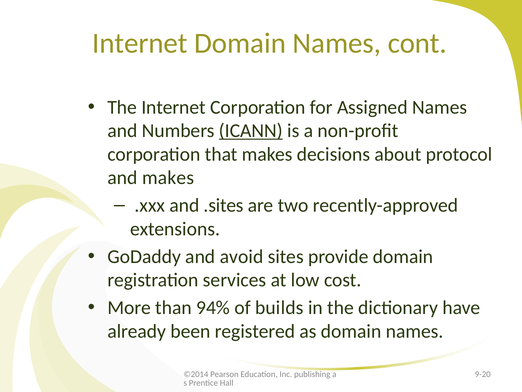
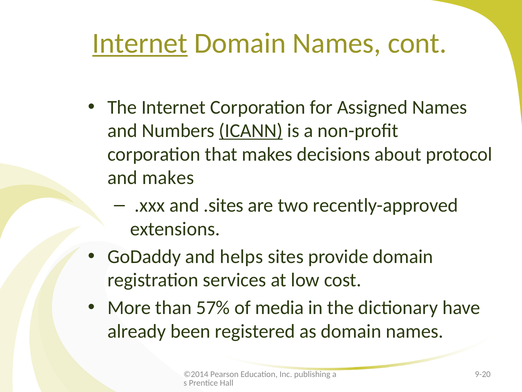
Internet underline: none -> present (140, 43)
avoid: avoid -> helps (241, 256)
94%: 94% -> 57% (213, 307)
builds: builds -> media (279, 307)
